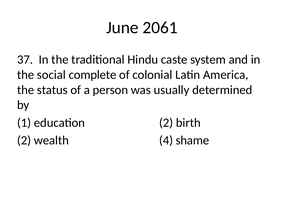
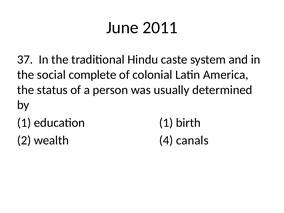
2061: 2061 -> 2011 (160, 27)
education 2: 2 -> 1 (166, 123)
shame: shame -> canals (192, 140)
